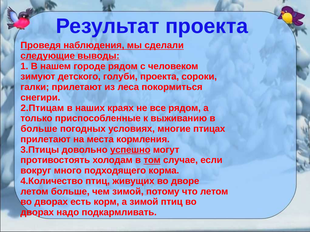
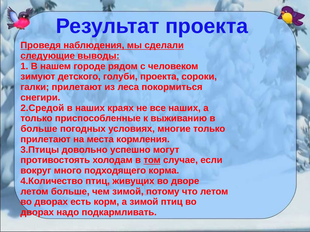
2.Птицам: 2.Птицам -> 2.Средой (42, 108)
все рядом: рядом -> наших (185, 108)
многие птицах: птицах -> только (209, 129)
успешно underline: present -> none (130, 150)
